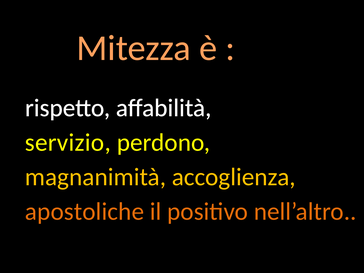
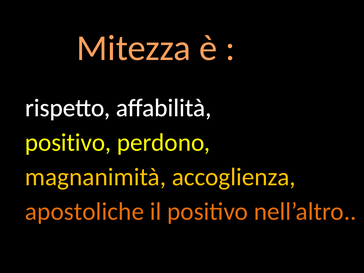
servizio: servizio -> positivo (68, 142)
